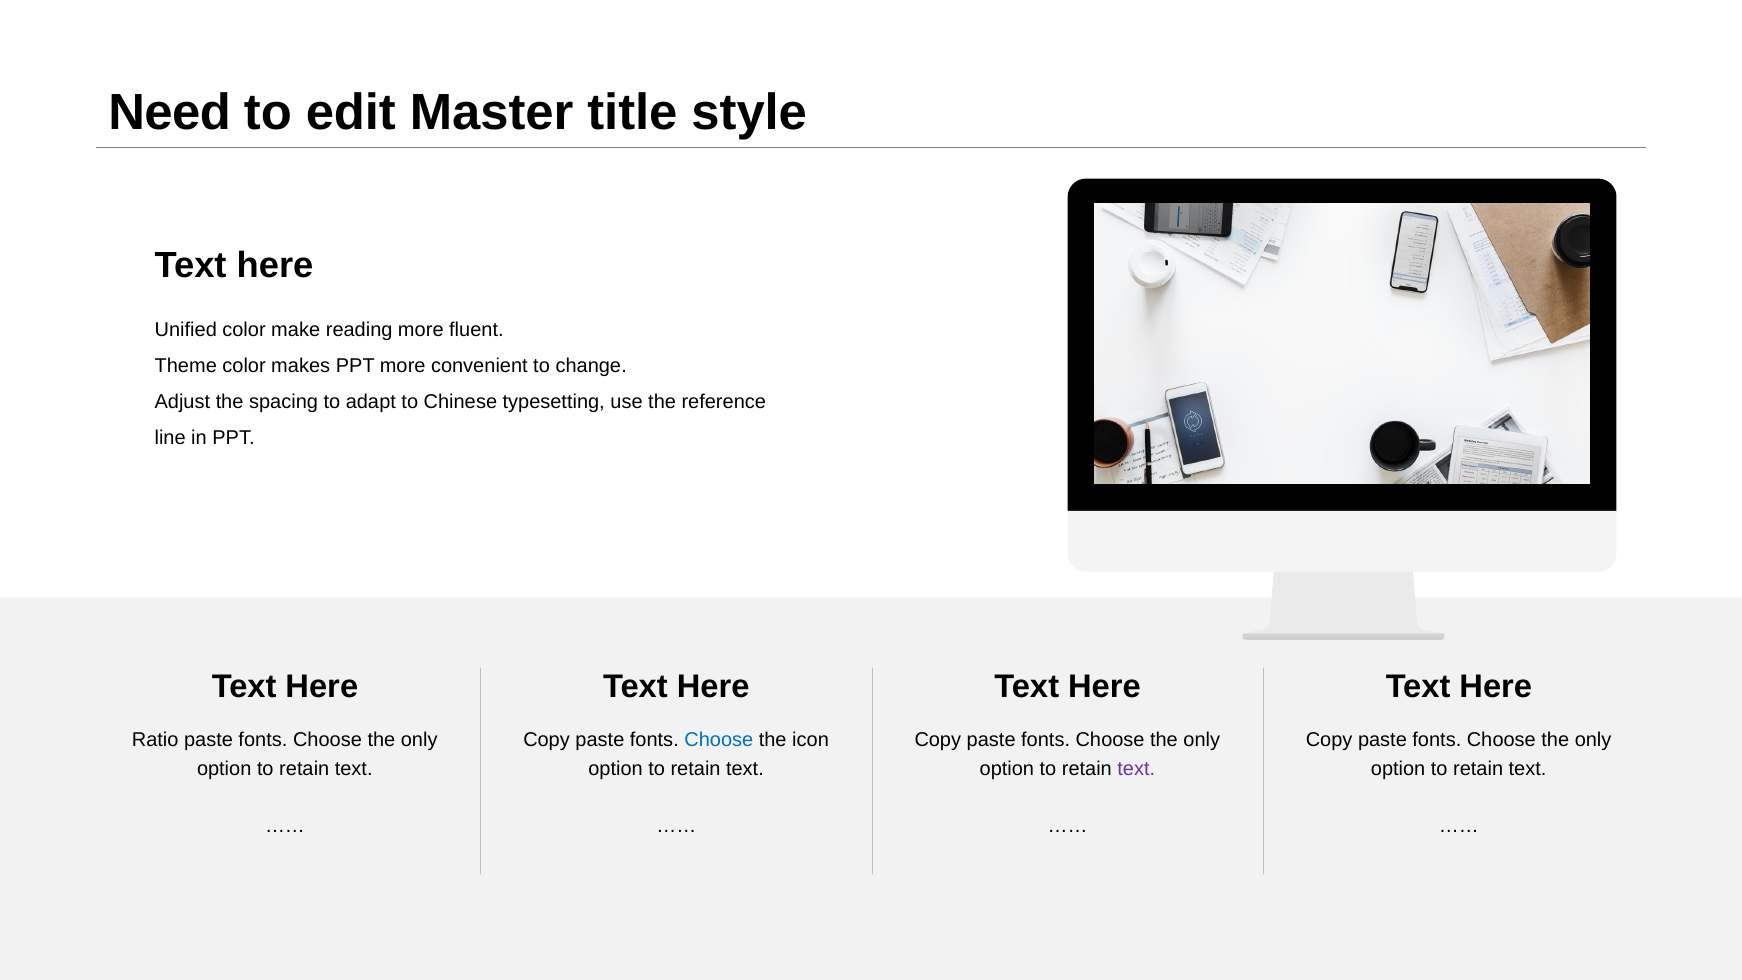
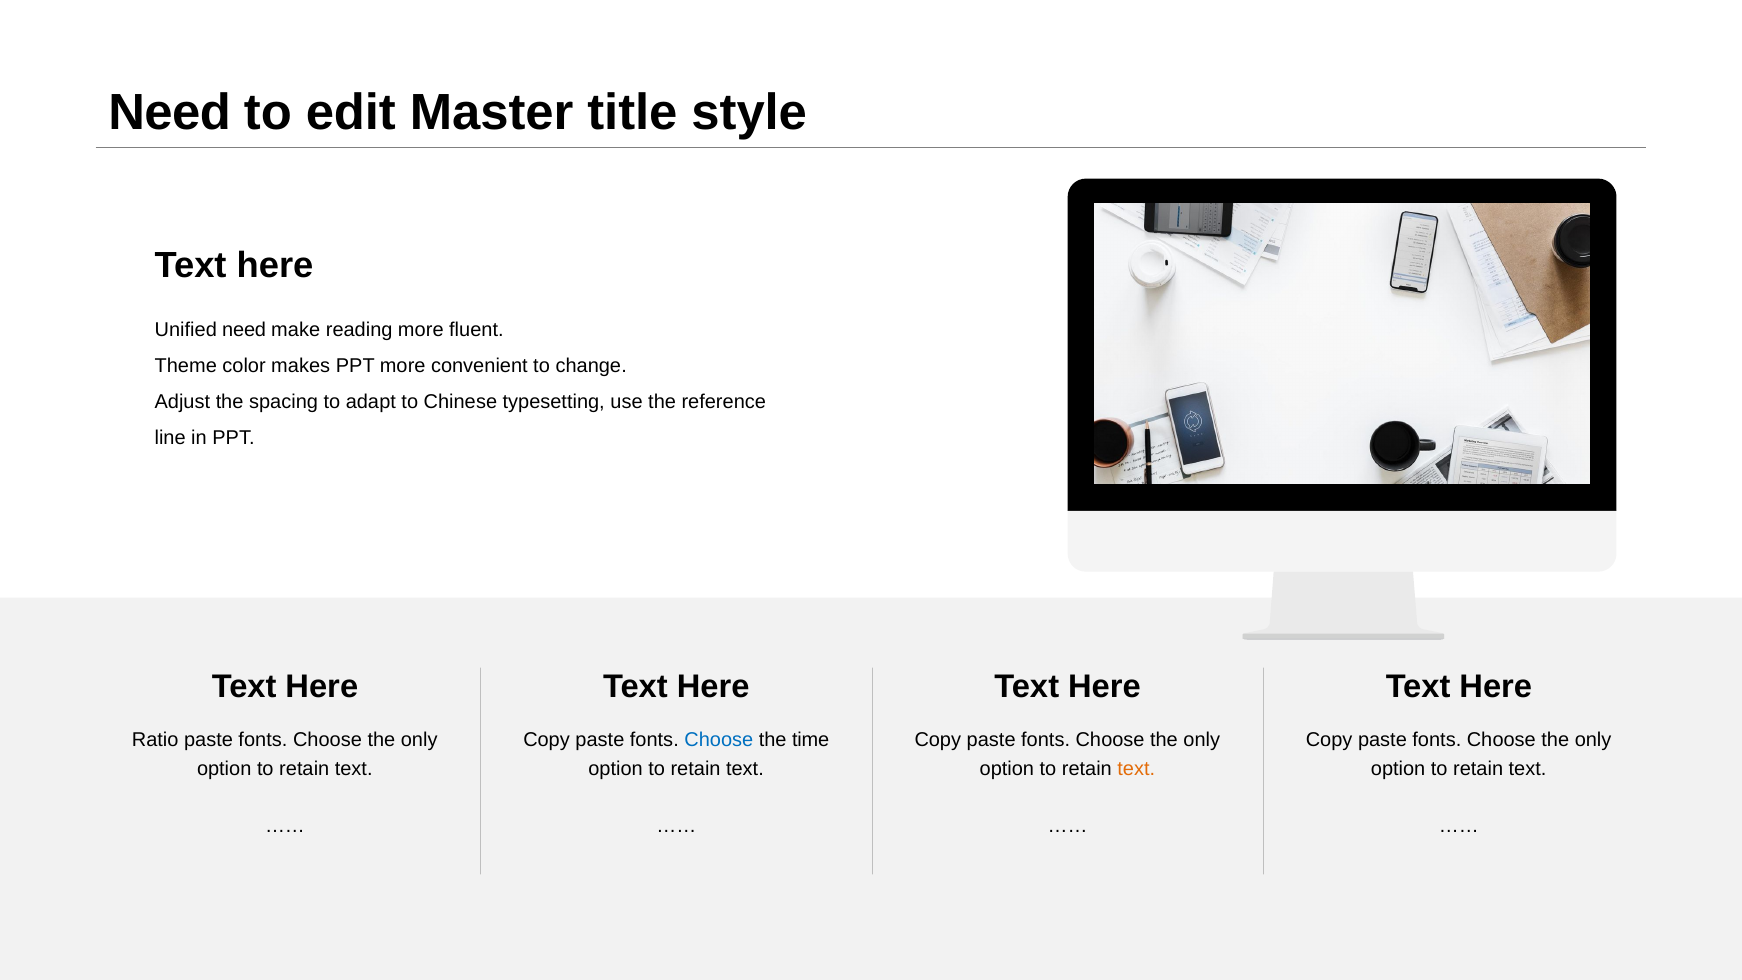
Unified color: color -> need (244, 330)
icon: icon -> time (811, 740)
text colour: purple -> orange (1136, 768)
